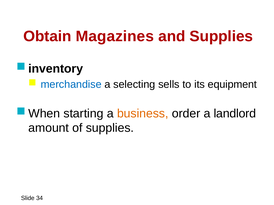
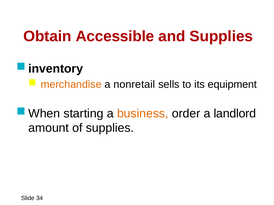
Magazines: Magazines -> Accessible (115, 36)
merchandise colour: blue -> orange (71, 85)
selecting: selecting -> nonretail (134, 85)
